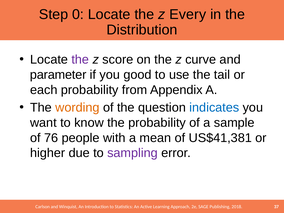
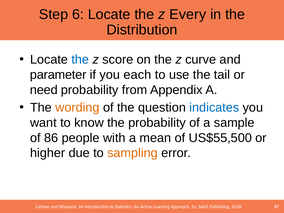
0: 0 -> 6 (78, 14)
the colour: purple -> blue (80, 60)
good: good -> each (137, 75)
each: each -> need (44, 90)
76: 76 -> 86 (51, 138)
US$41,381: US$41,381 -> US$55,500 (220, 138)
sampling colour: purple -> orange (133, 153)
